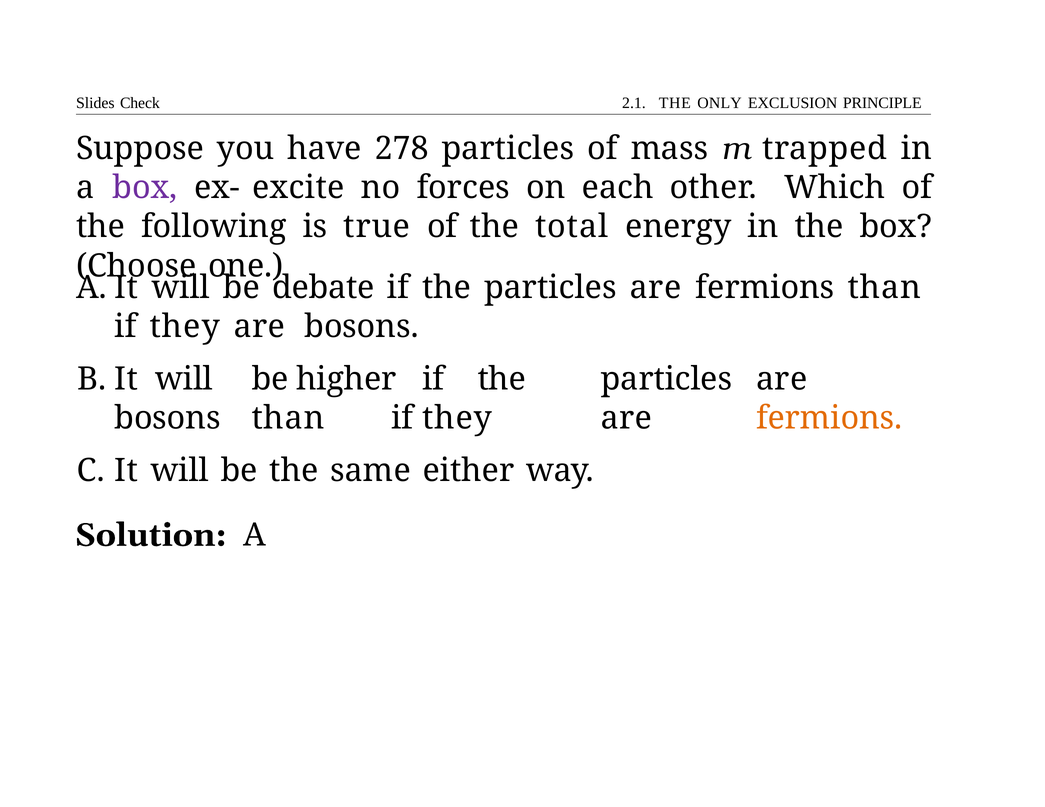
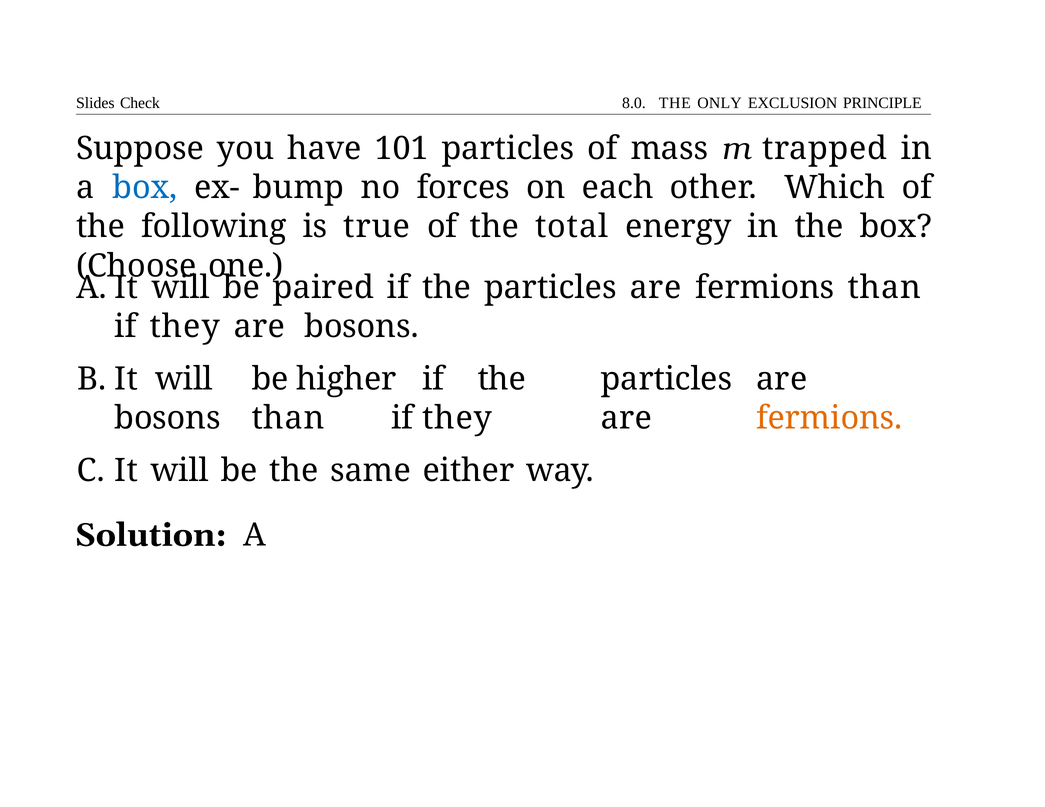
2.1: 2.1 -> 8.0 (634, 103)
278: 278 -> 101 (402, 149)
box colour: purple -> blue (145, 188)
excite: excite -> bump (298, 188)
debate: debate -> paired (323, 288)
